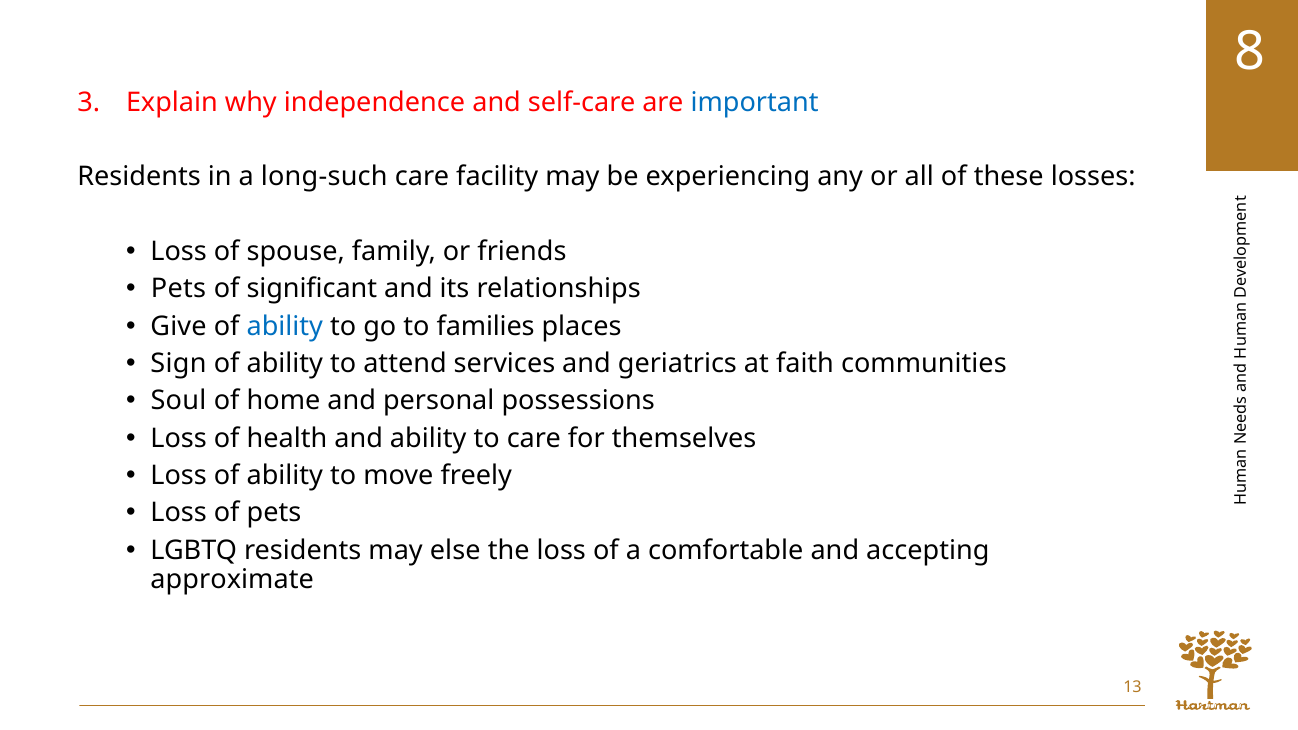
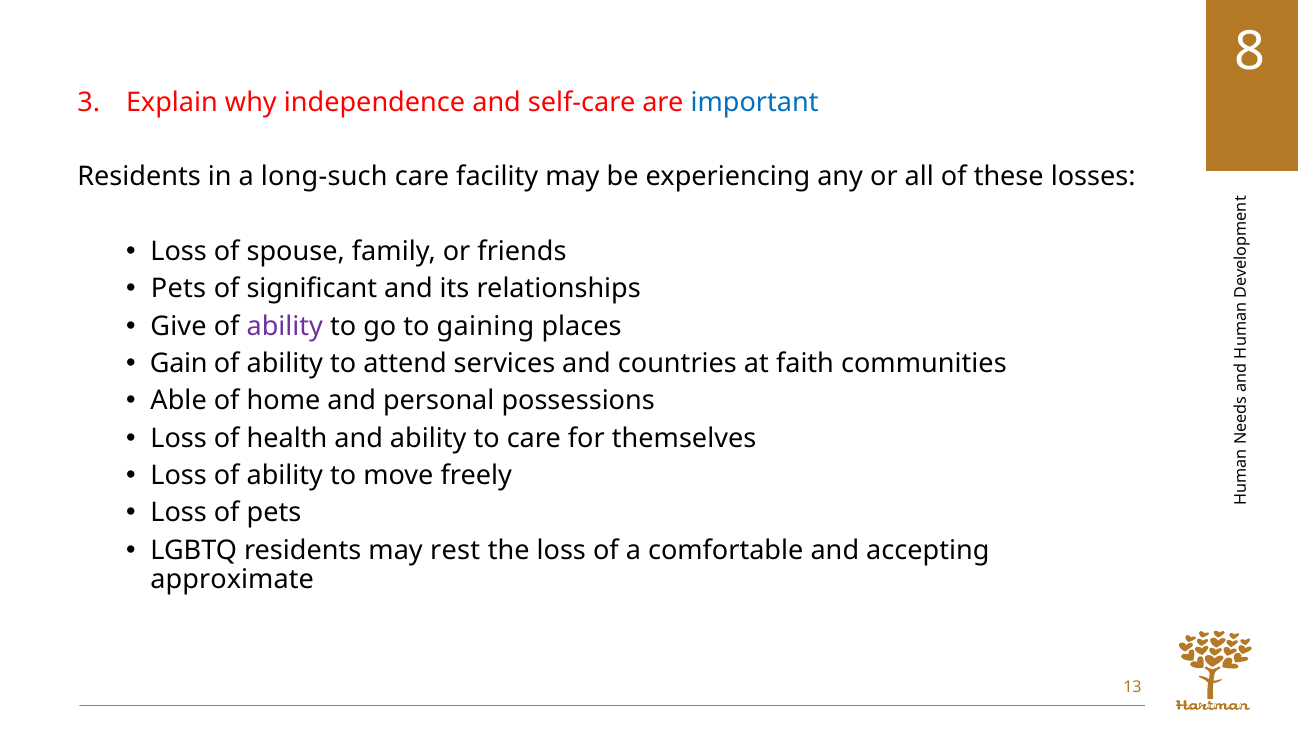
ability colour: blue -> purple (285, 326)
families: families -> gaining (485, 326)
Sign: Sign -> Gain (179, 364)
geriatrics: geriatrics -> countries (677, 364)
Soul: Soul -> Able (179, 401)
else: else -> rest (455, 550)
